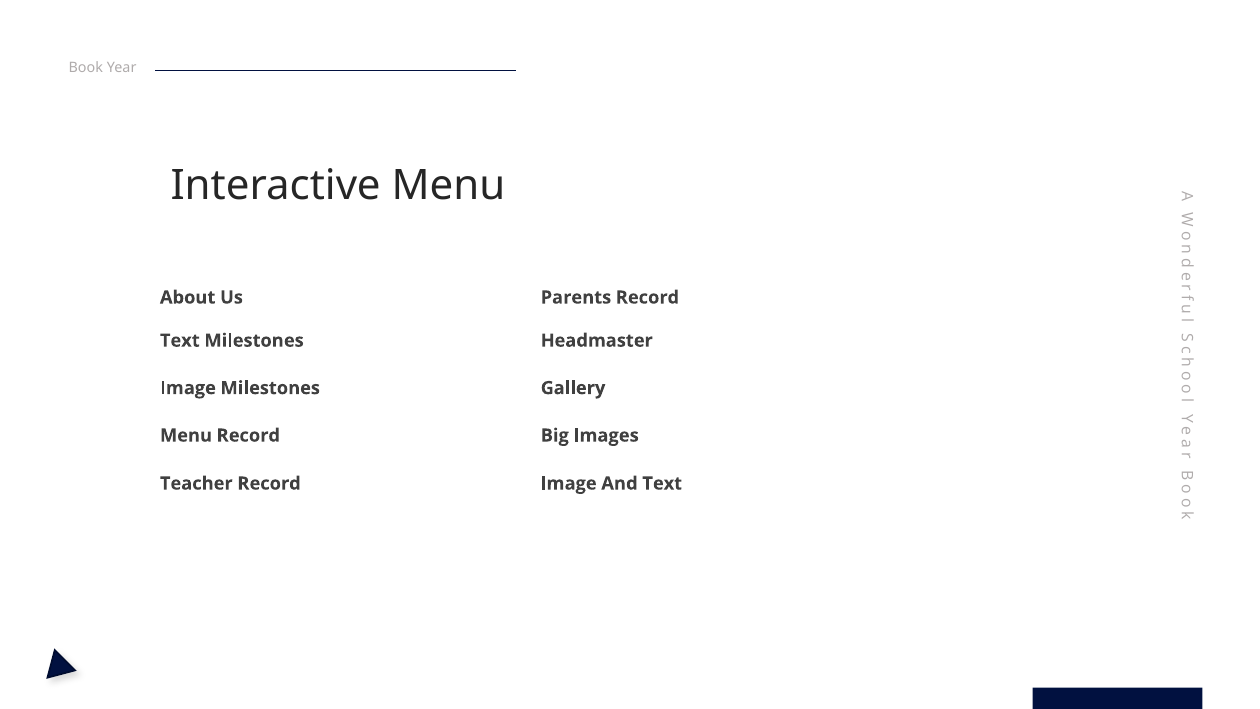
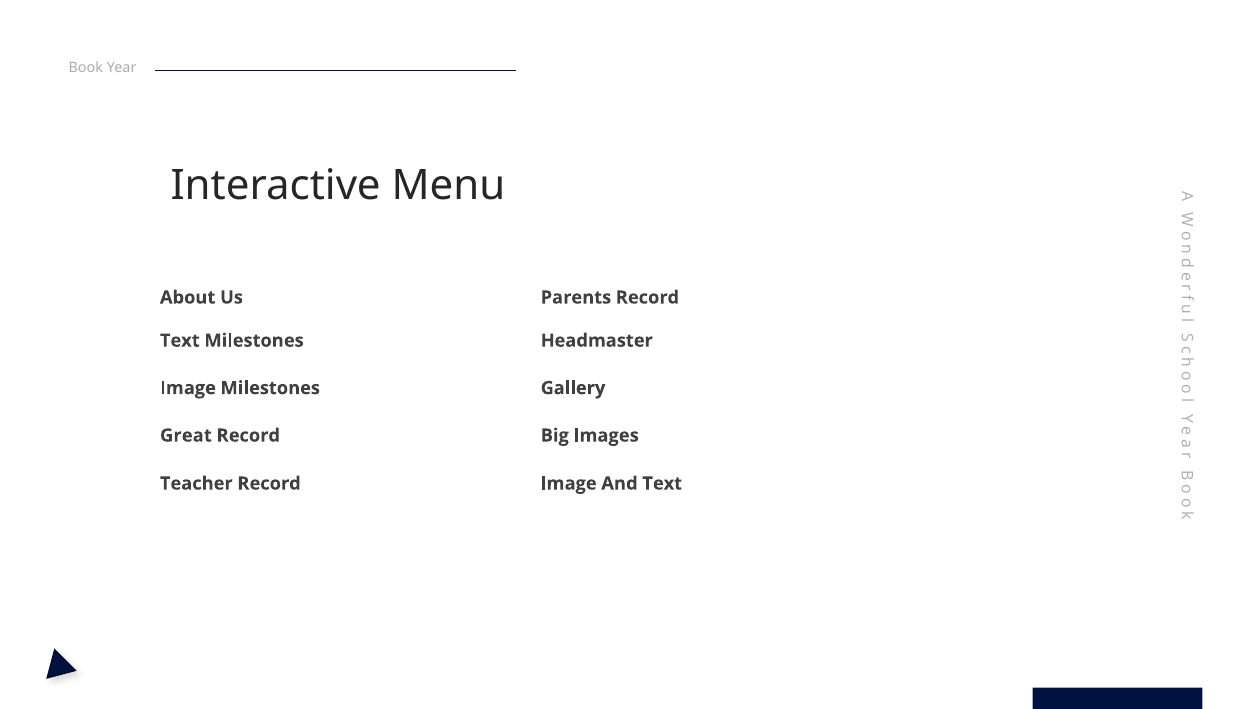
Menu: Menu -> Great (186, 435)
